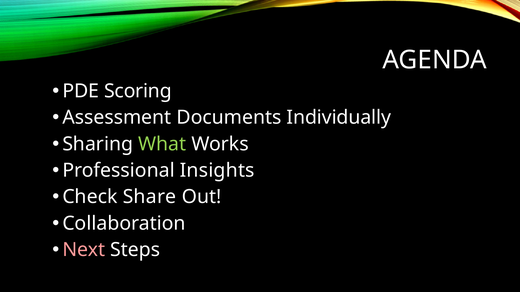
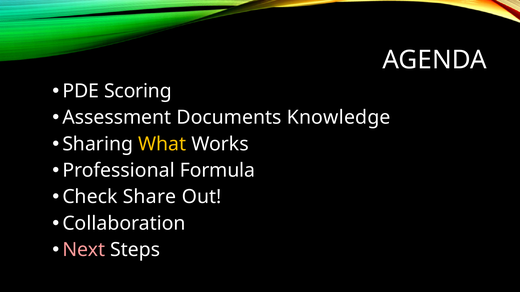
Individually: Individually -> Knowledge (339, 118)
What colour: light green -> yellow (162, 144)
Insights: Insights -> Formula (217, 171)
